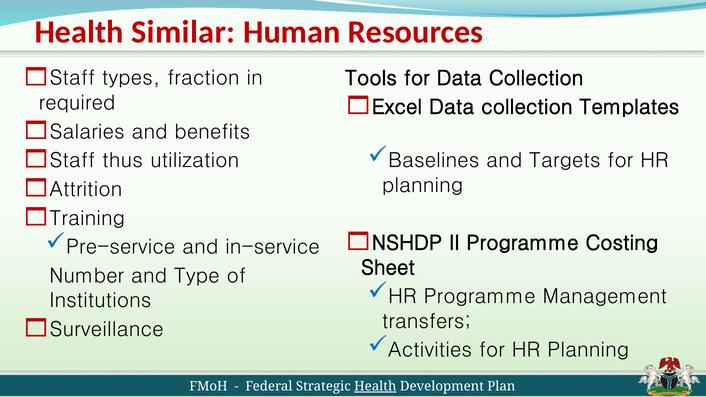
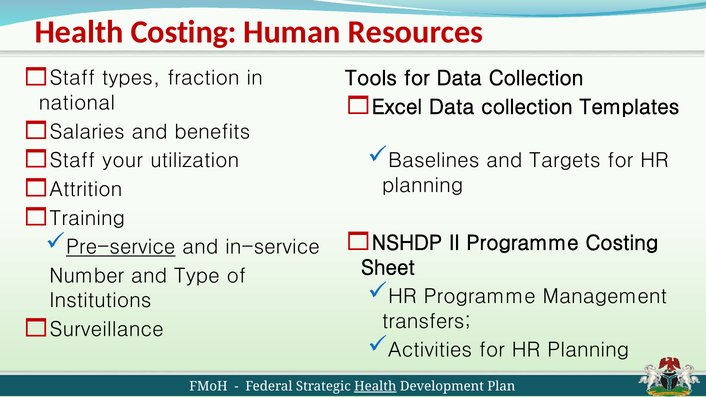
Health Similar: Similar -> Costing (184, 32)
required: required -> national (77, 103)
thus: thus -> your (123, 161)
Pre-service underline: none -> present (121, 247)
